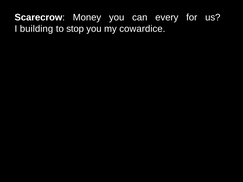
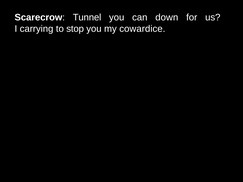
Money: Money -> Tunnel (87, 17)
every: every -> down (167, 17)
building: building -> carrying (37, 29)
